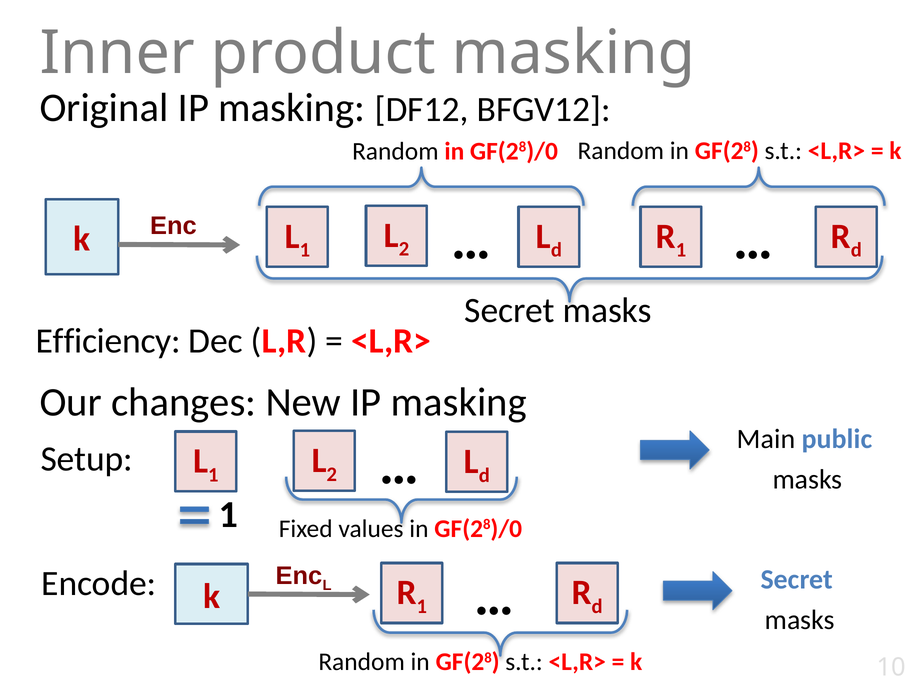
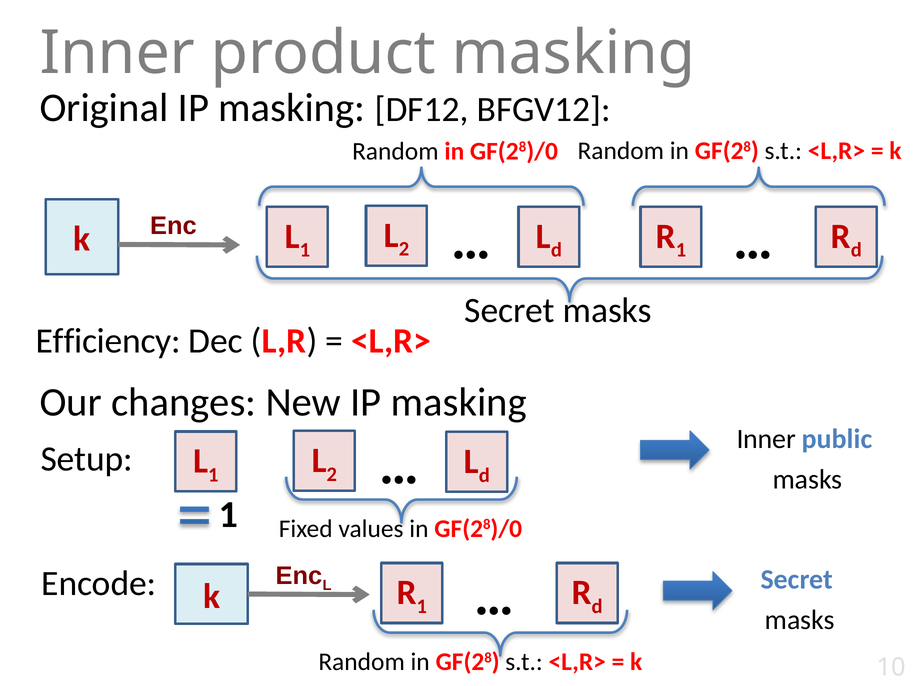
Main: Main -> Inner (766, 439)
